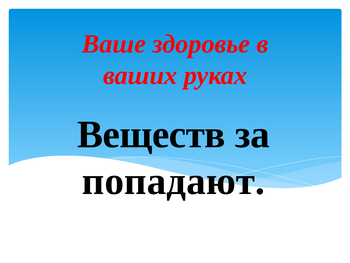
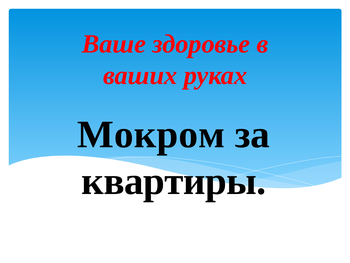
Веществ: Веществ -> Мокром (151, 134)
попадают: попадают -> квартиры (174, 181)
